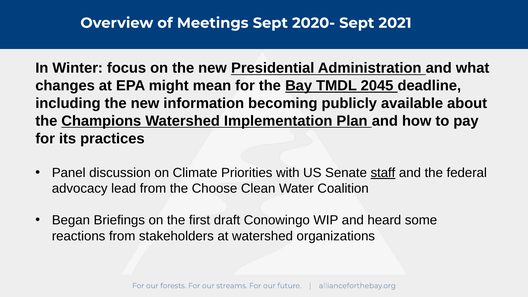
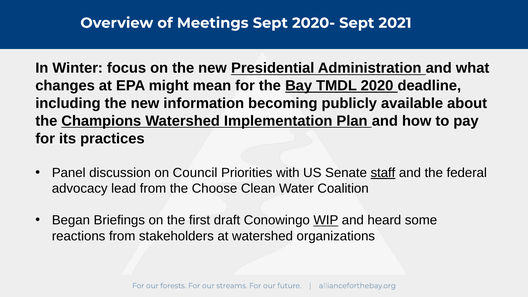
2045: 2045 -> 2020 (377, 86)
Climate: Climate -> Council (195, 173)
WIP underline: none -> present (326, 220)
